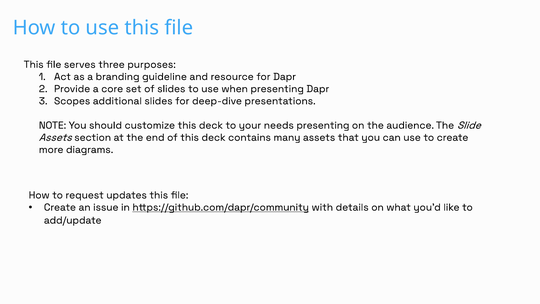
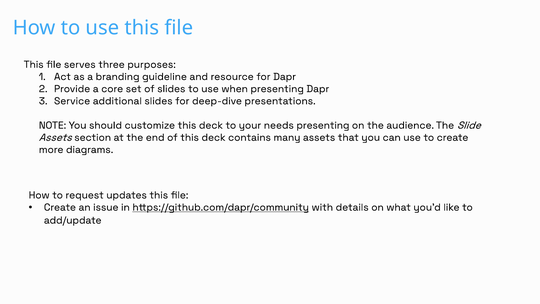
Scopes: Scopes -> Service (72, 101)
